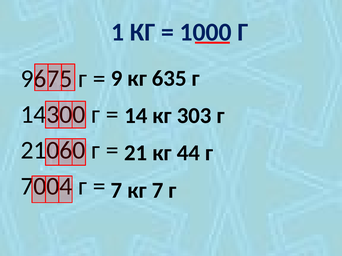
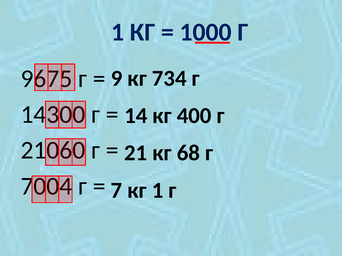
635: 635 -> 734 (169, 78)
303: 303 -> 400 (194, 116)
44: 44 -> 68 (188, 153)
кг 7: 7 -> 1 (158, 191)
